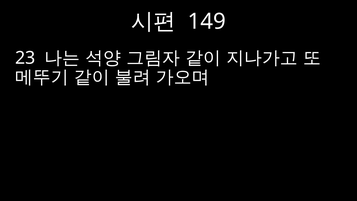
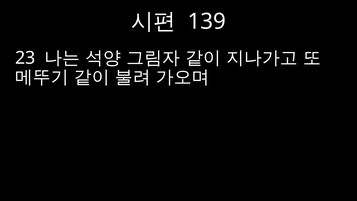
149: 149 -> 139 (207, 21)
